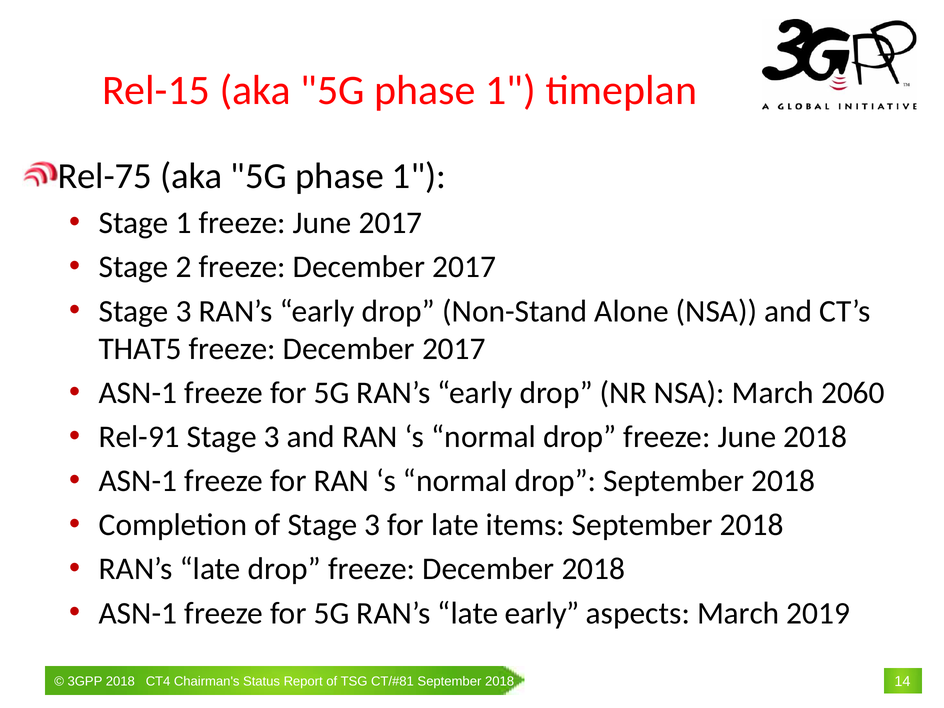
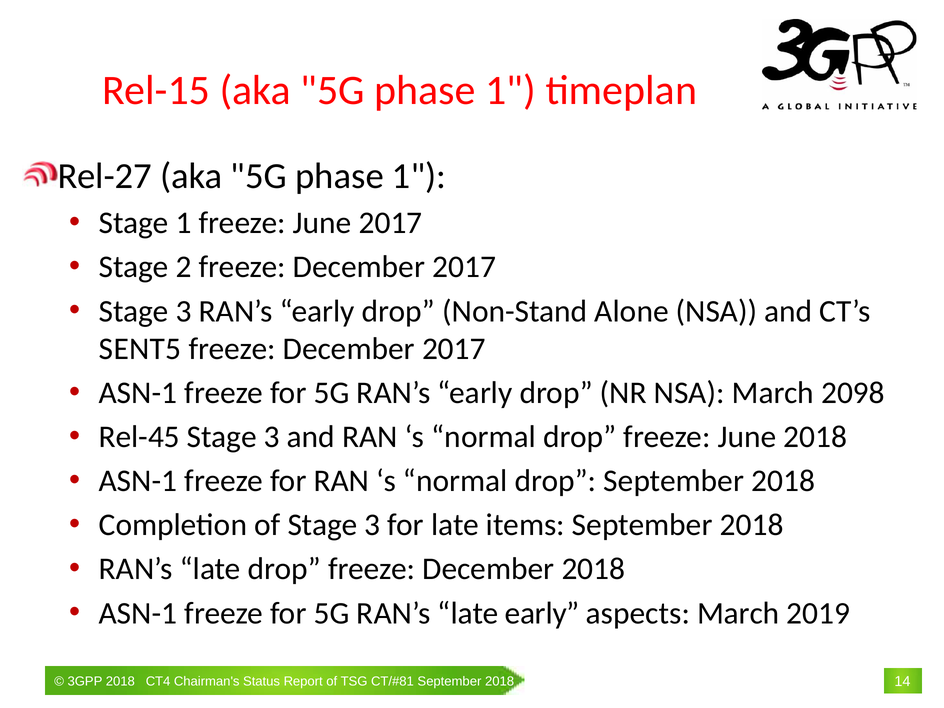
Rel-75: Rel-75 -> Rel-27 (105, 176)
THAT5: THAT5 -> SENT5 (140, 349)
2060: 2060 -> 2098 (853, 393)
Rel-91: Rel-91 -> Rel-45 (139, 437)
